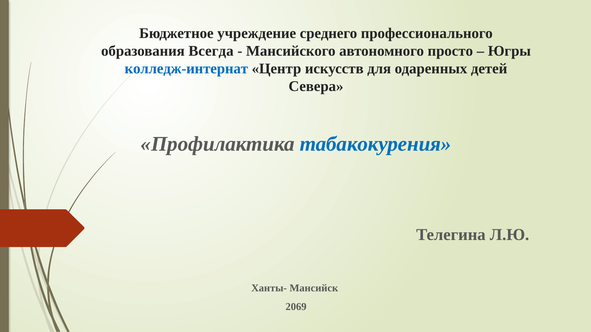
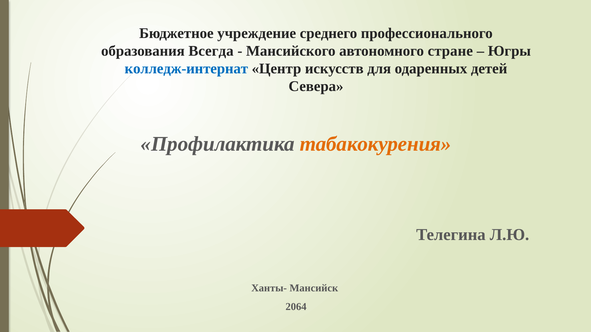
просто: просто -> стране (450, 51)
табакокурения colour: blue -> orange (376, 144)
2069: 2069 -> 2064 (296, 307)
